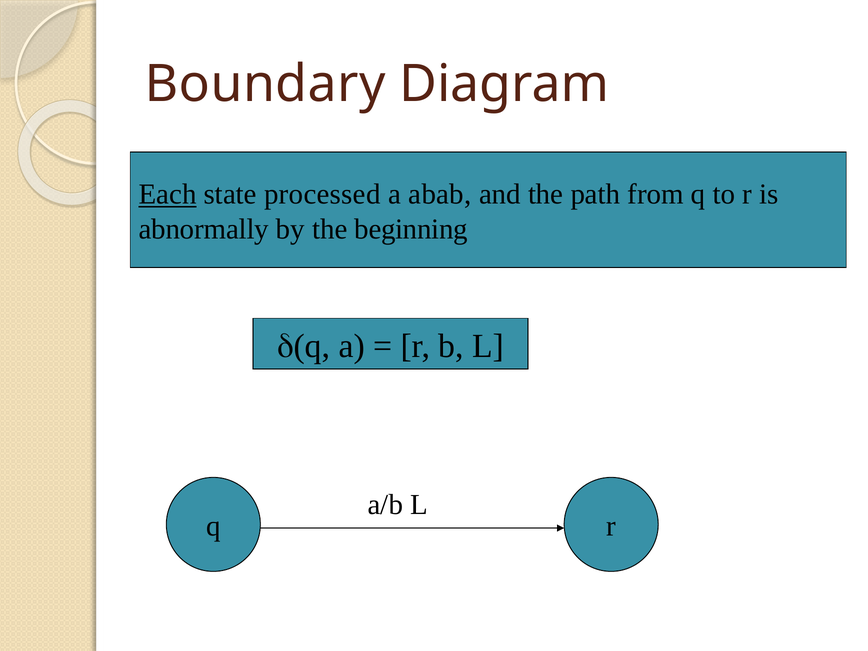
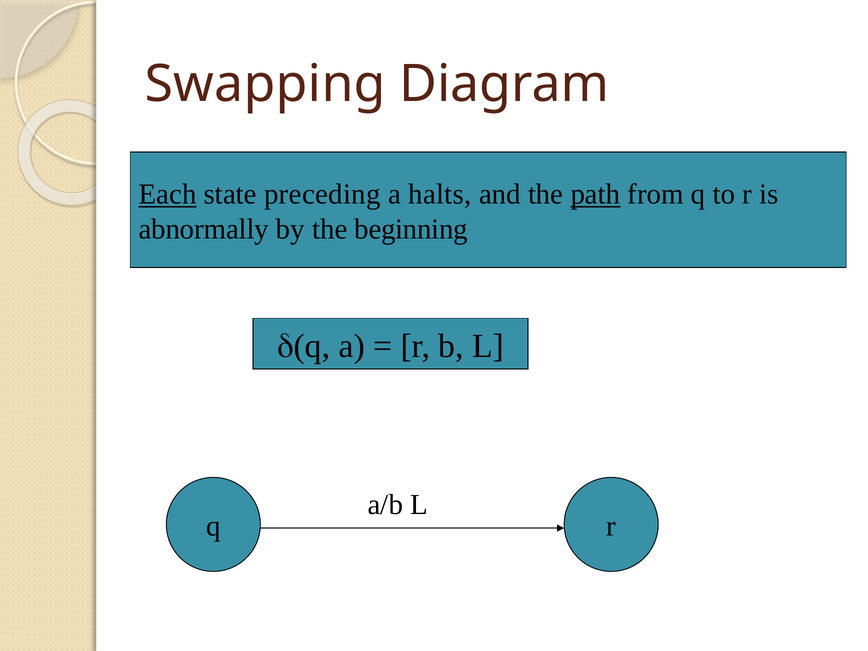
Boundary: Boundary -> Swapping (265, 84)
processed: processed -> preceding (322, 194)
abab: abab -> halts (440, 194)
path underline: none -> present (595, 194)
